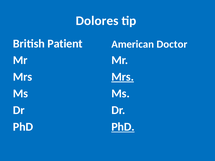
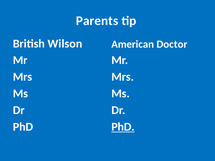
Dolores: Dolores -> Parents (97, 21)
Patient: Patient -> Wilson (65, 44)
Mrs underline: present -> none (123, 77)
